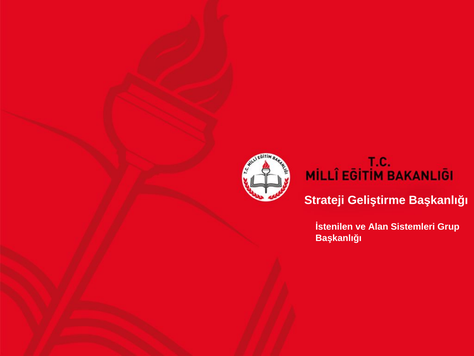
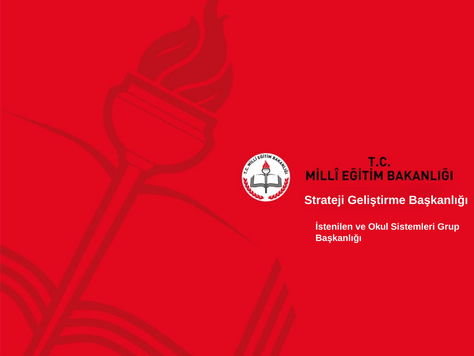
Alan: Alan -> Okul (378, 227)
